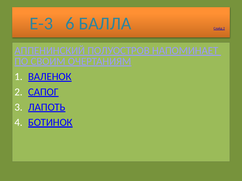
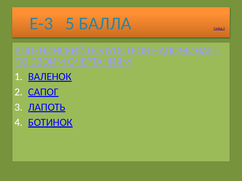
6: 6 -> 5 (70, 24)
